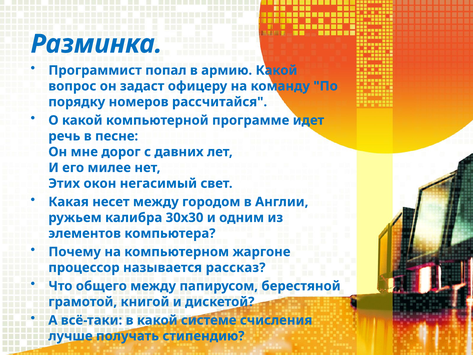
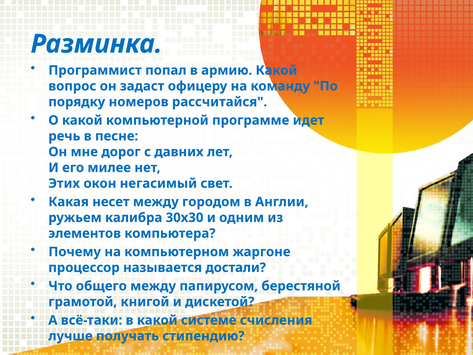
рассказ: рассказ -> достали (236, 267)
